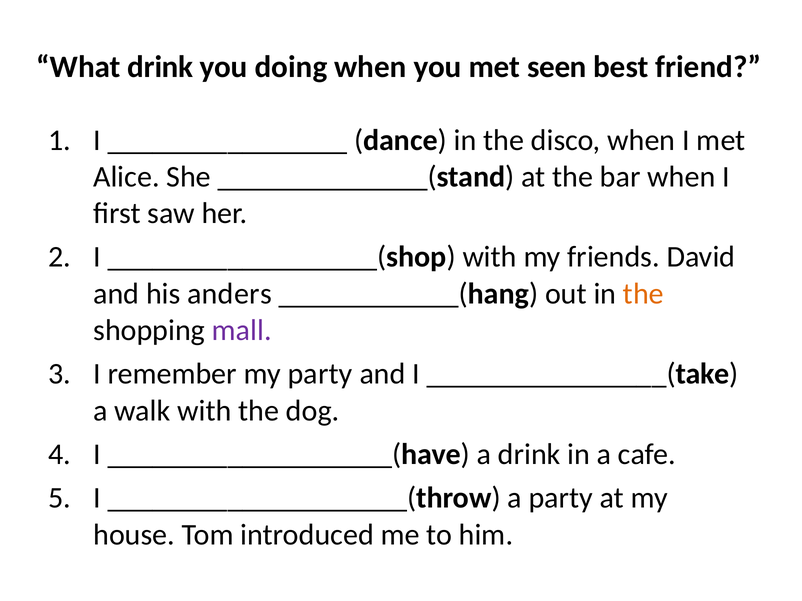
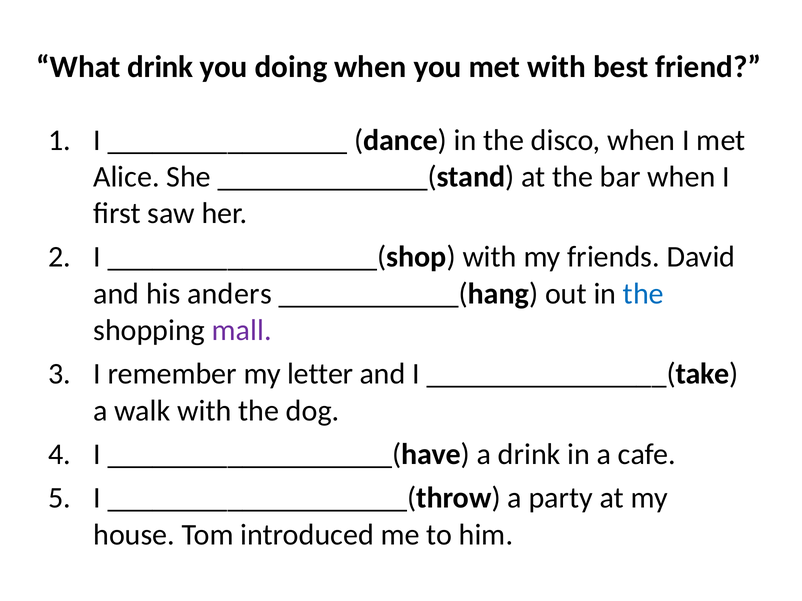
met seen: seen -> with (557, 67)
the colour: orange -> blue (643, 294)
my party: party -> letter (320, 374)
